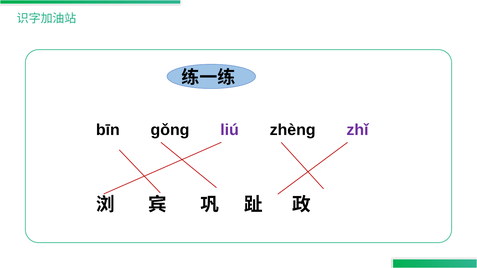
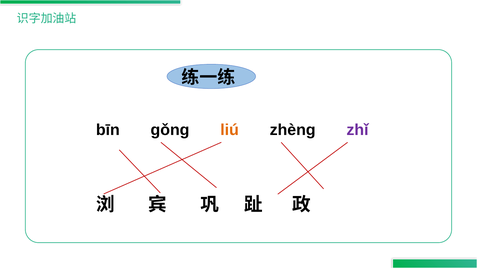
liú colour: purple -> orange (230, 130)
